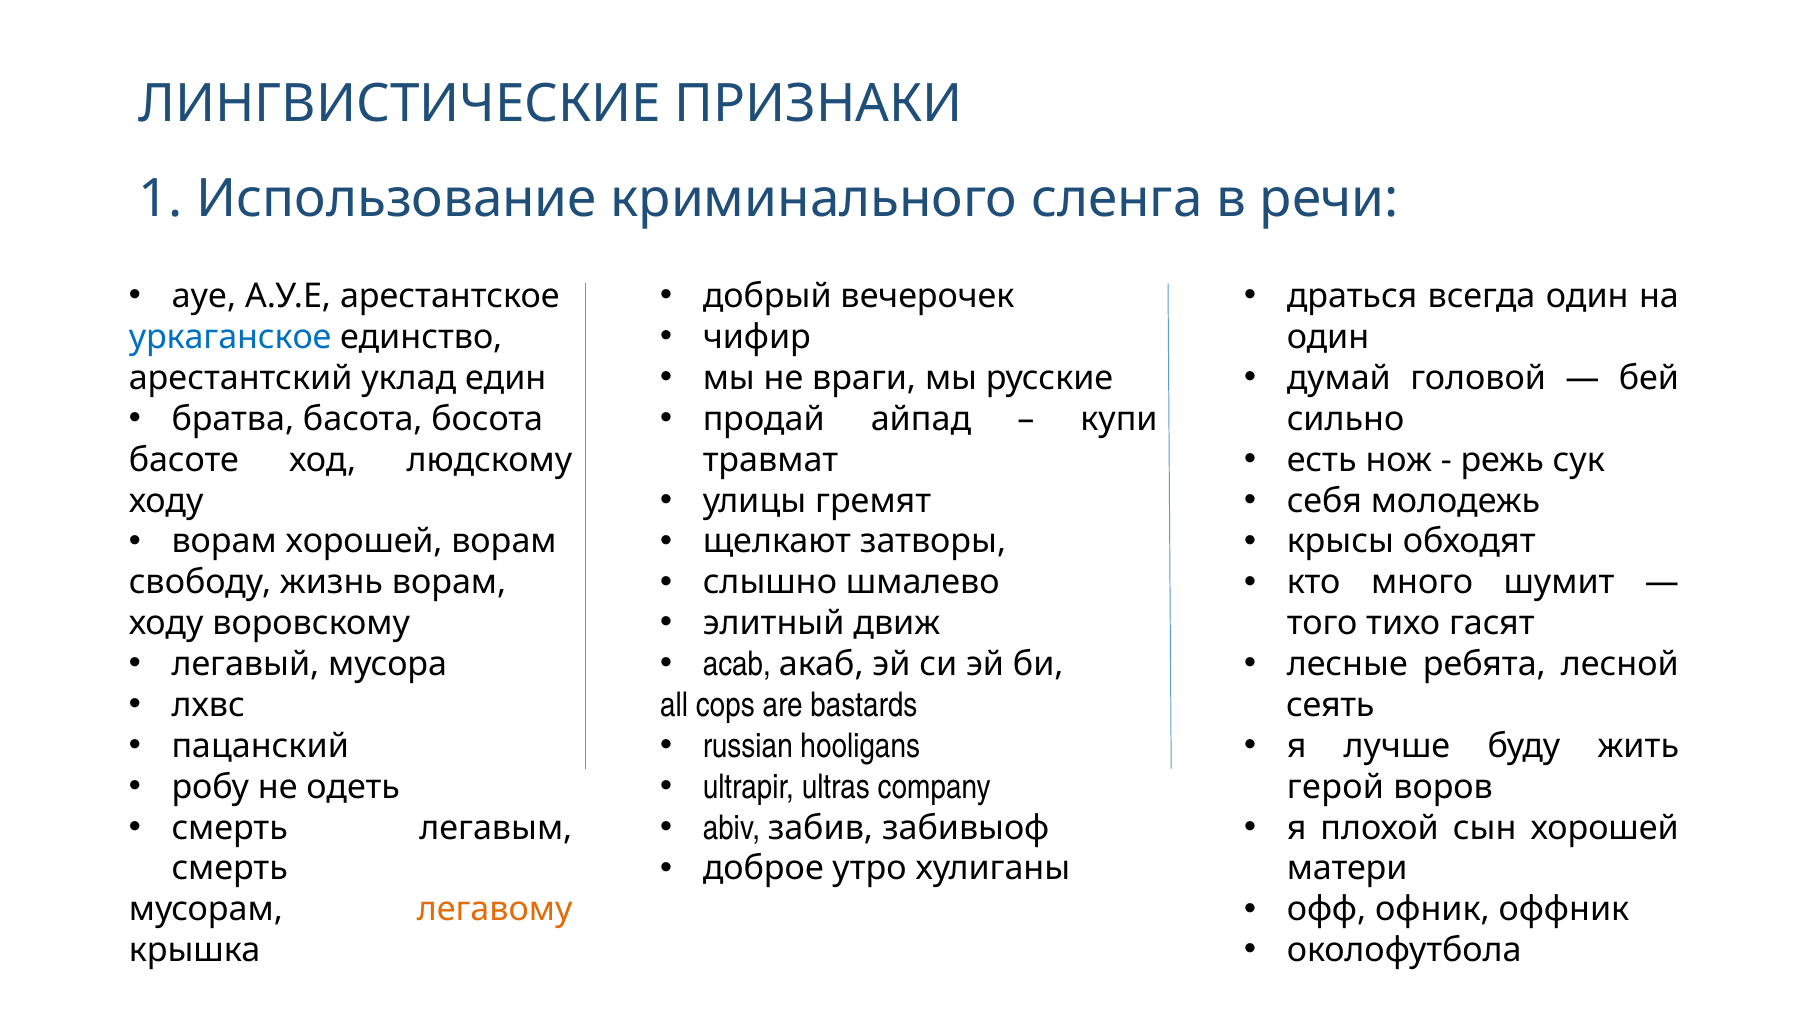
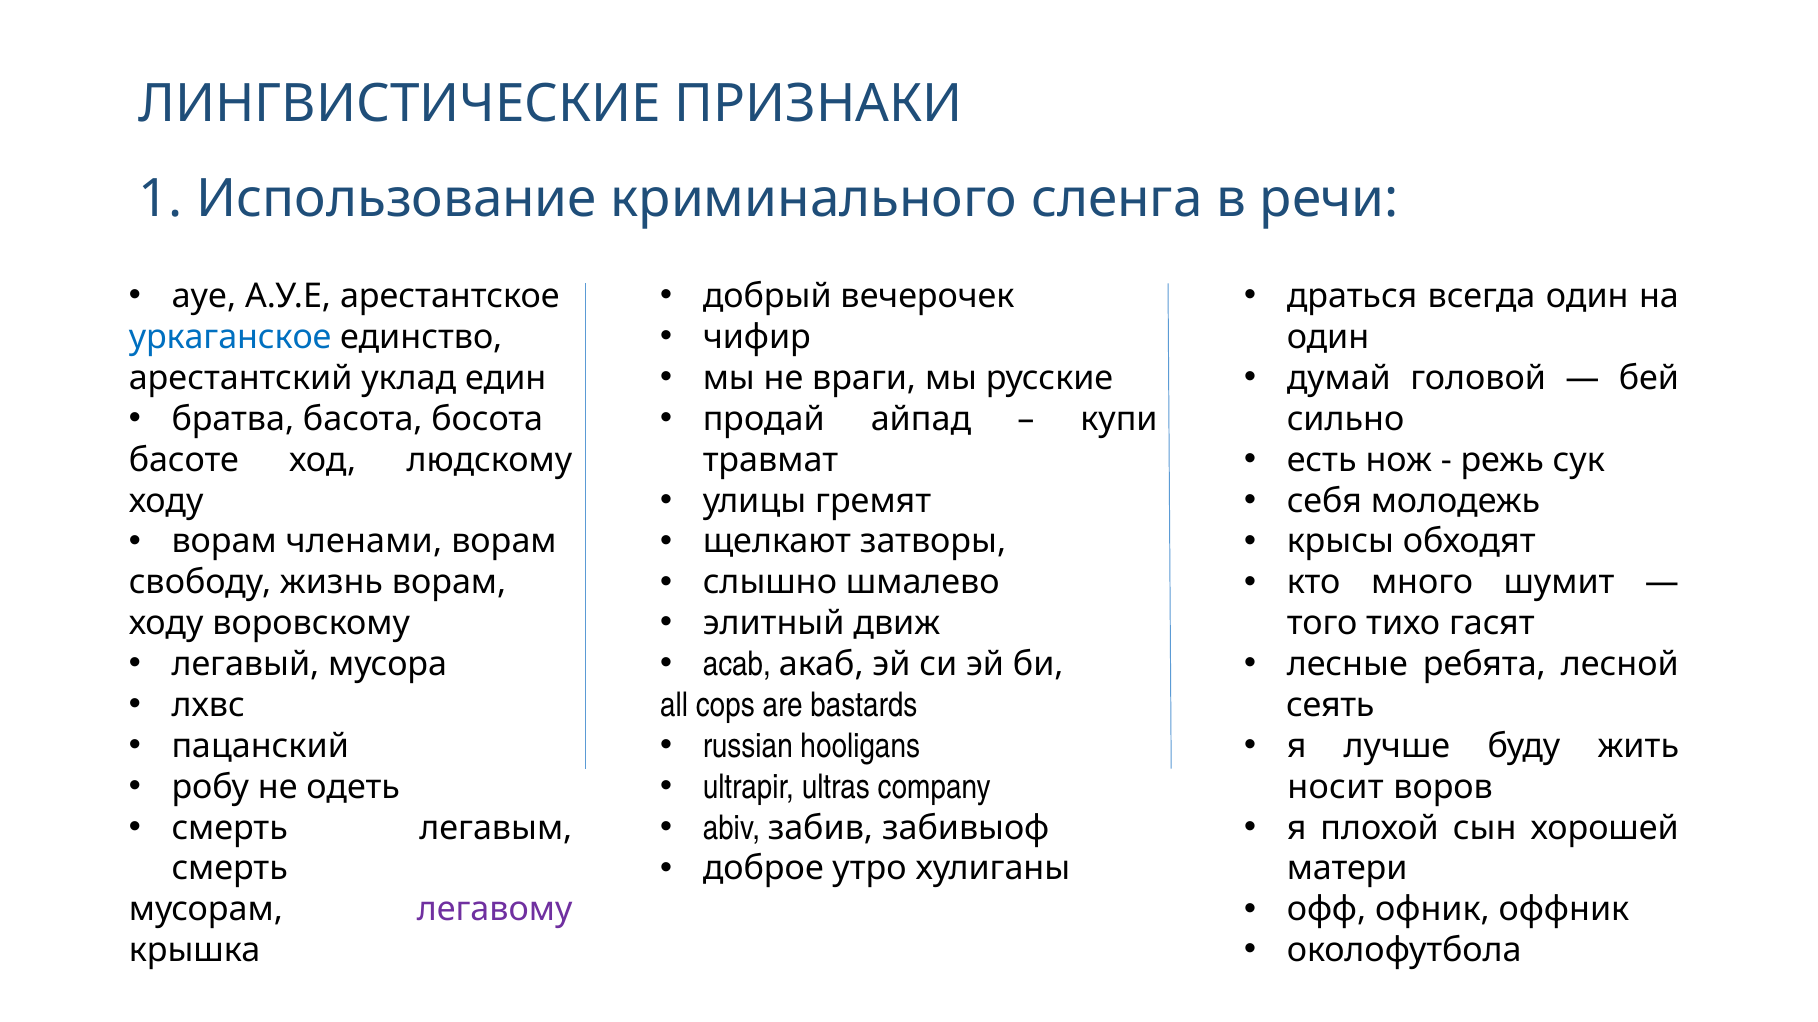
ворам хорошей: хорошей -> членами (364, 542)
герой: герой -> носит (1335, 787)
легавому colour: orange -> purple (495, 910)
